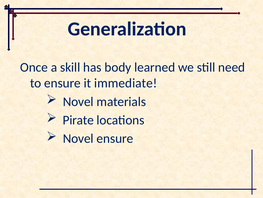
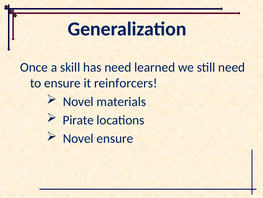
has body: body -> need (118, 67)
immediate: immediate -> reinforcers (126, 83)
